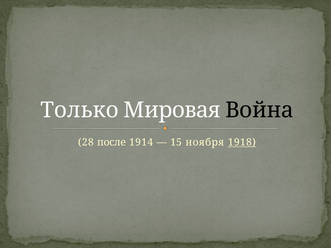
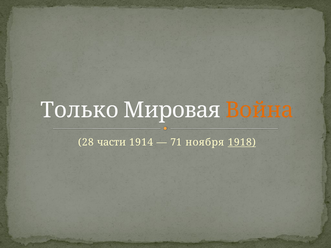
Война colour: black -> orange (260, 110)
после: после -> части (111, 142)
15: 15 -> 71 (176, 142)
